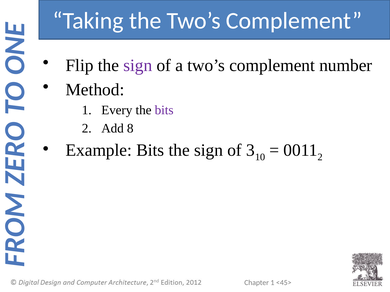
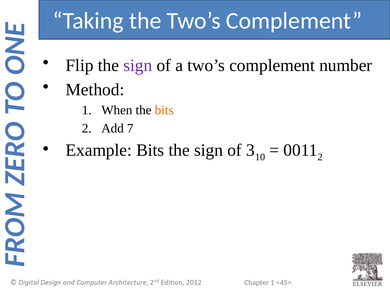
Every: Every -> When (117, 110)
bits colour: purple -> orange (164, 110)
8: 8 -> 7 (130, 129)
